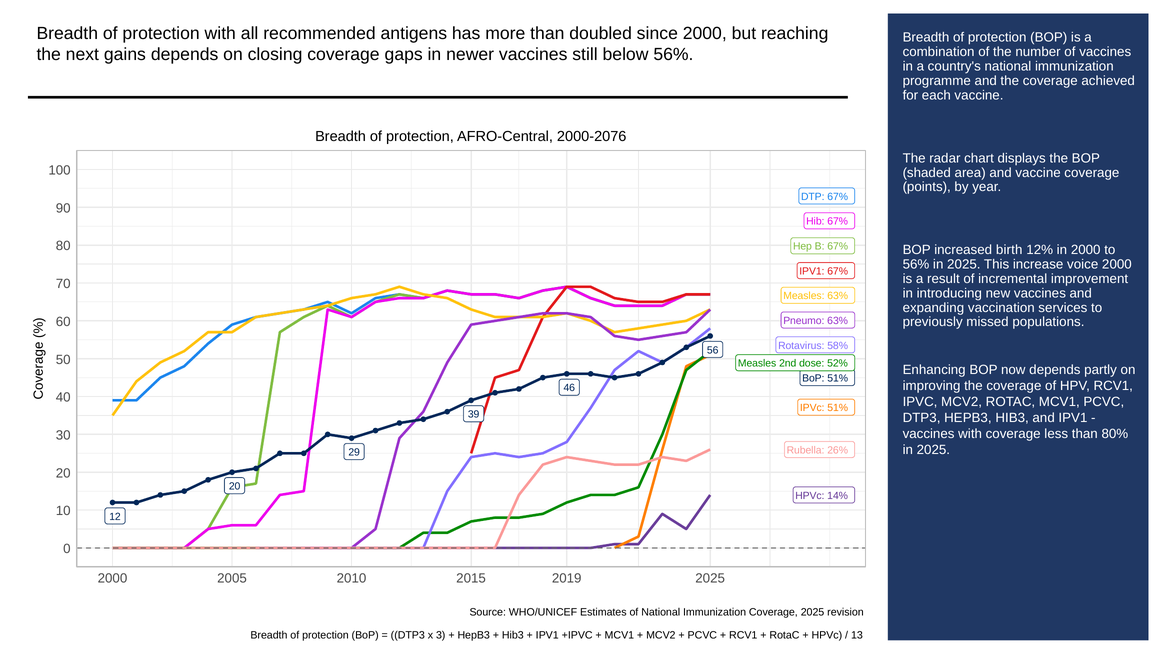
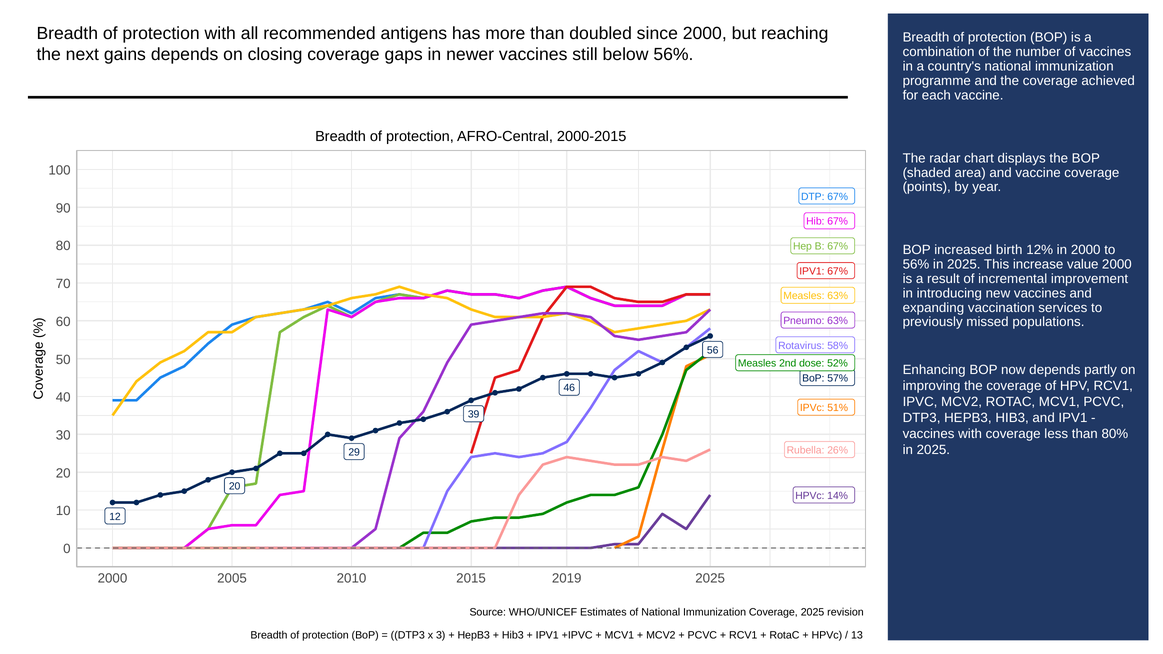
2000-2076: 2000-2076 -> 2000-2015 (592, 137)
voice: voice -> value (1083, 265)
BoP 51%: 51% -> 57% (838, 378)
